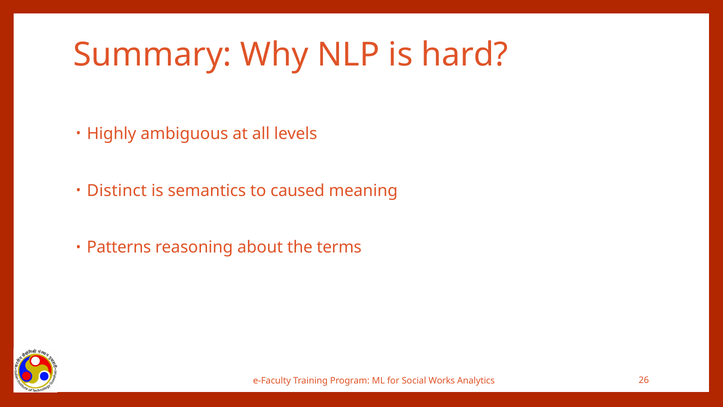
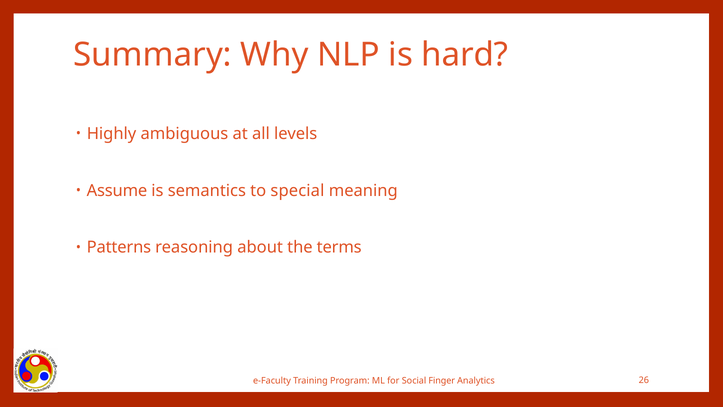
Distinct: Distinct -> Assume (117, 190)
caused: caused -> special (297, 190)
Works: Works -> Finger (442, 380)
